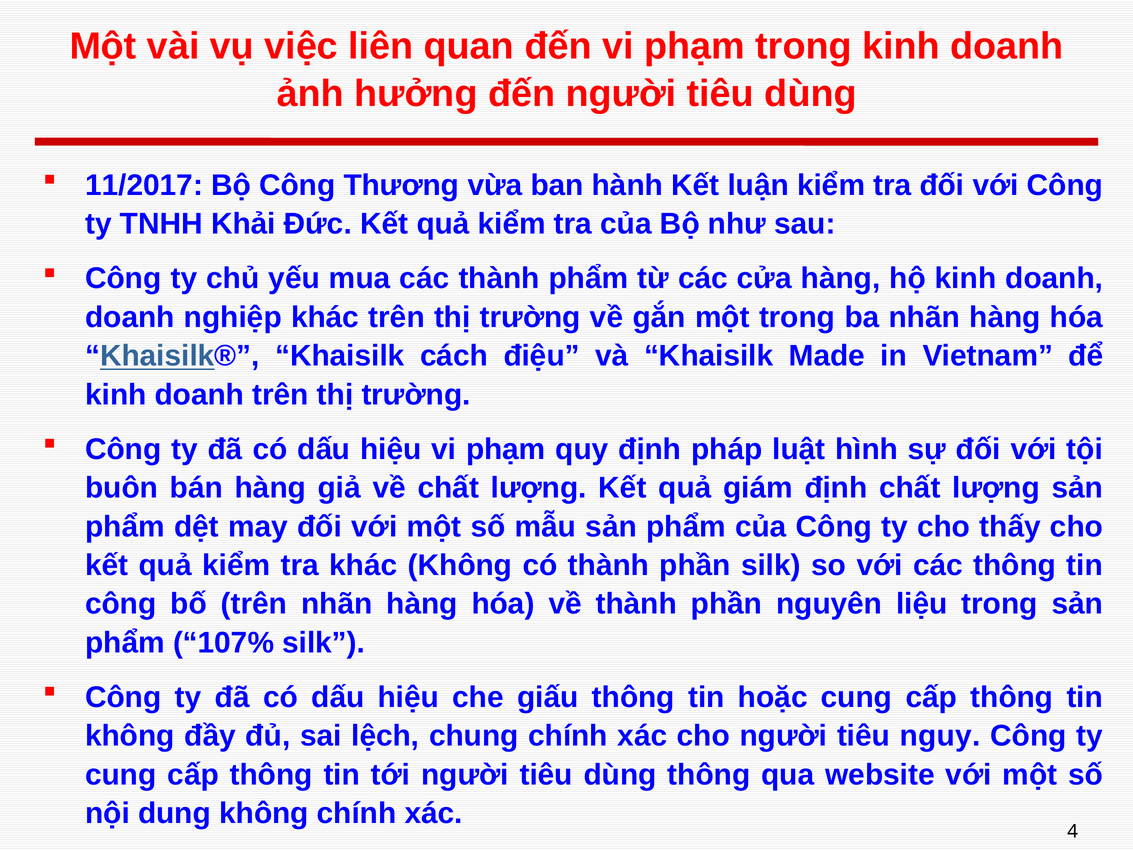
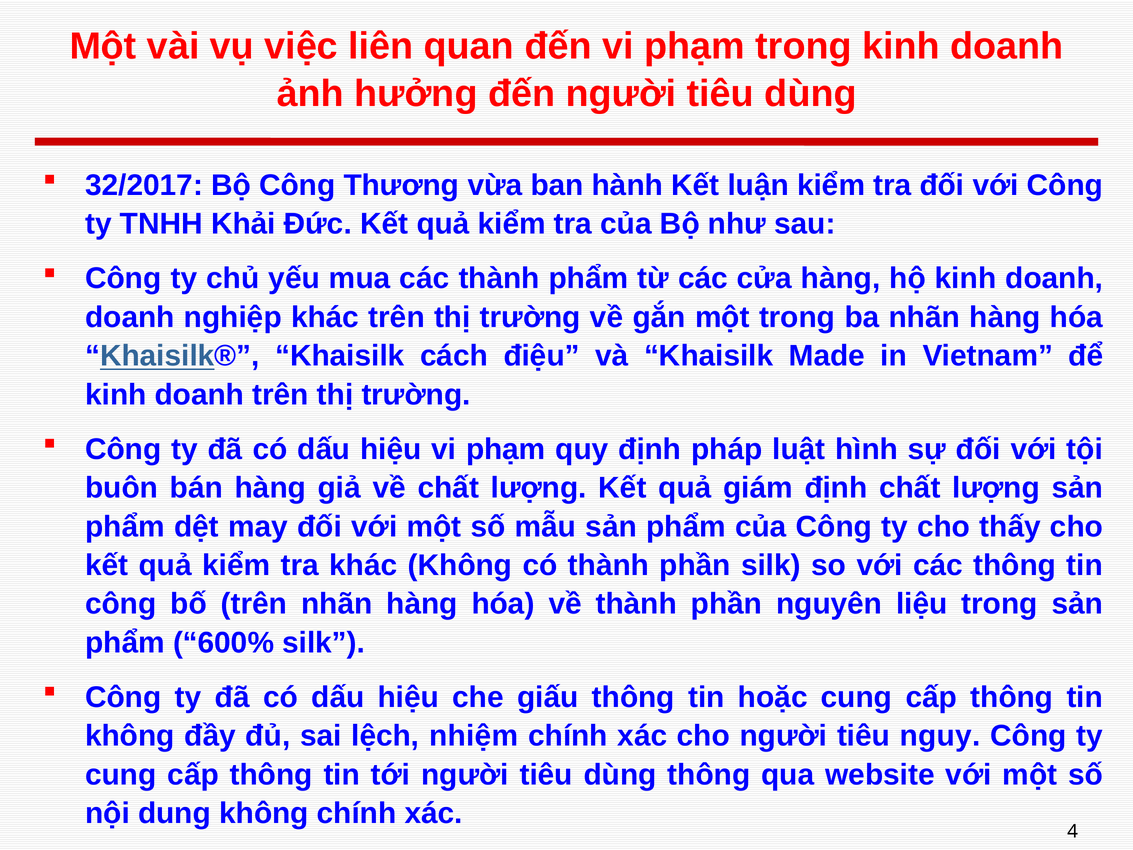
11/2017: 11/2017 -> 32/2017 (144, 185)
107%: 107% -> 600% (224, 643)
chung: chung -> nhiệm (474, 736)
